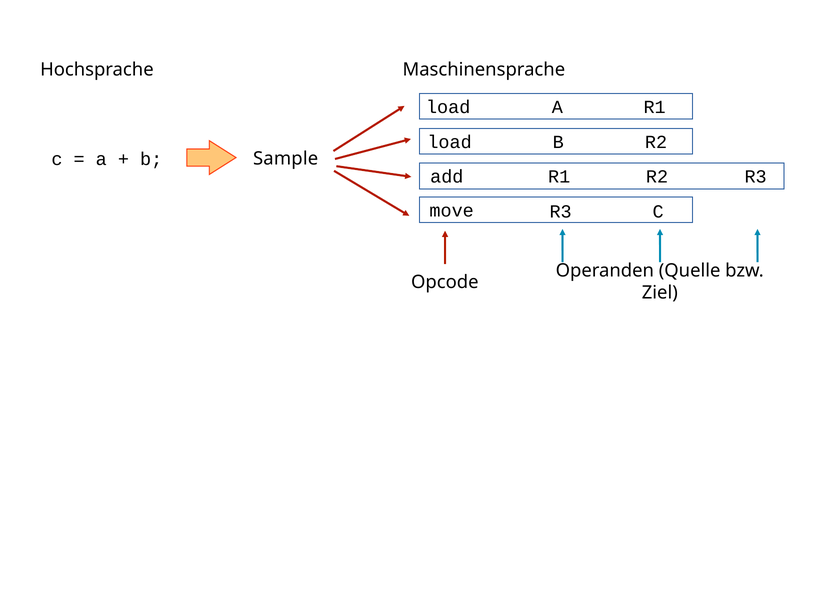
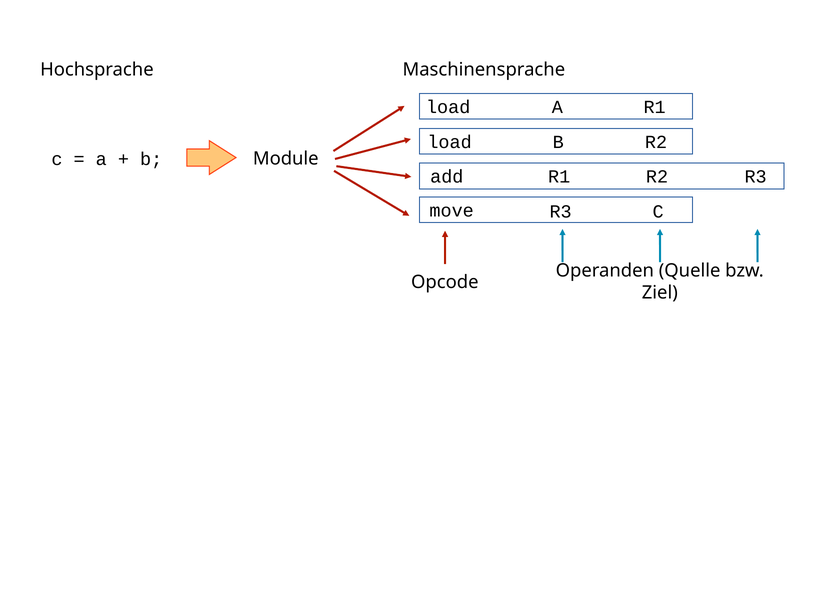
Sample: Sample -> Module (286, 159)
